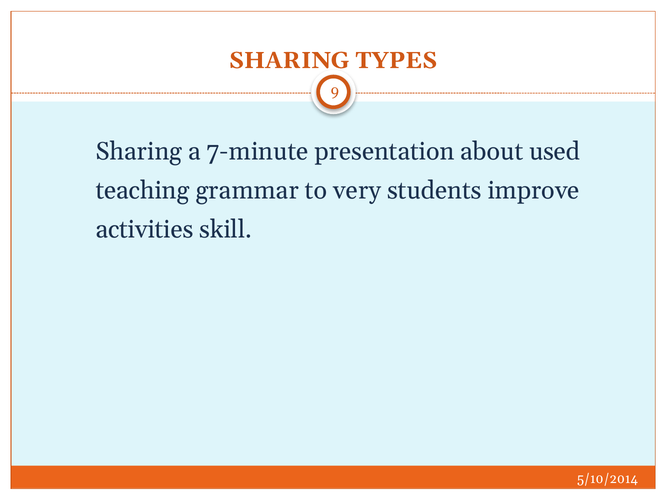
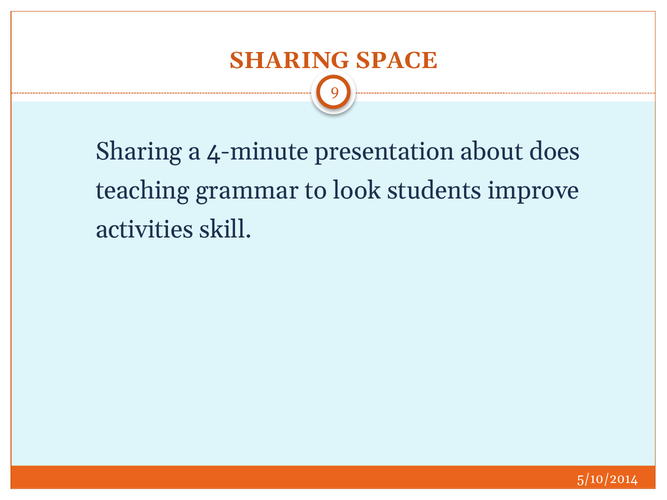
TYPES: TYPES -> SPACE (396, 60)
7-minute: 7-minute -> 4-minute (258, 151)
used: used -> does (555, 151)
very: very -> look (357, 190)
